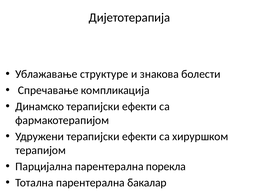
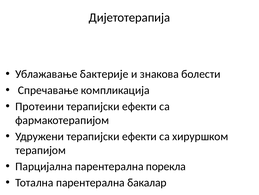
структуре: структуре -> бактерије (104, 74)
Динамско: Динамско -> Протеини (40, 106)
